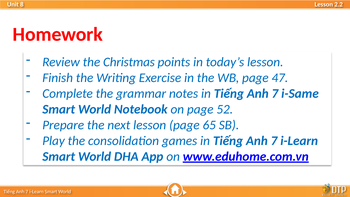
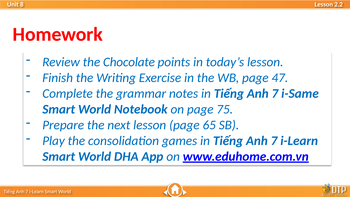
Christmas: Christmas -> Chocolate (129, 62)
52: 52 -> 75 (225, 109)
